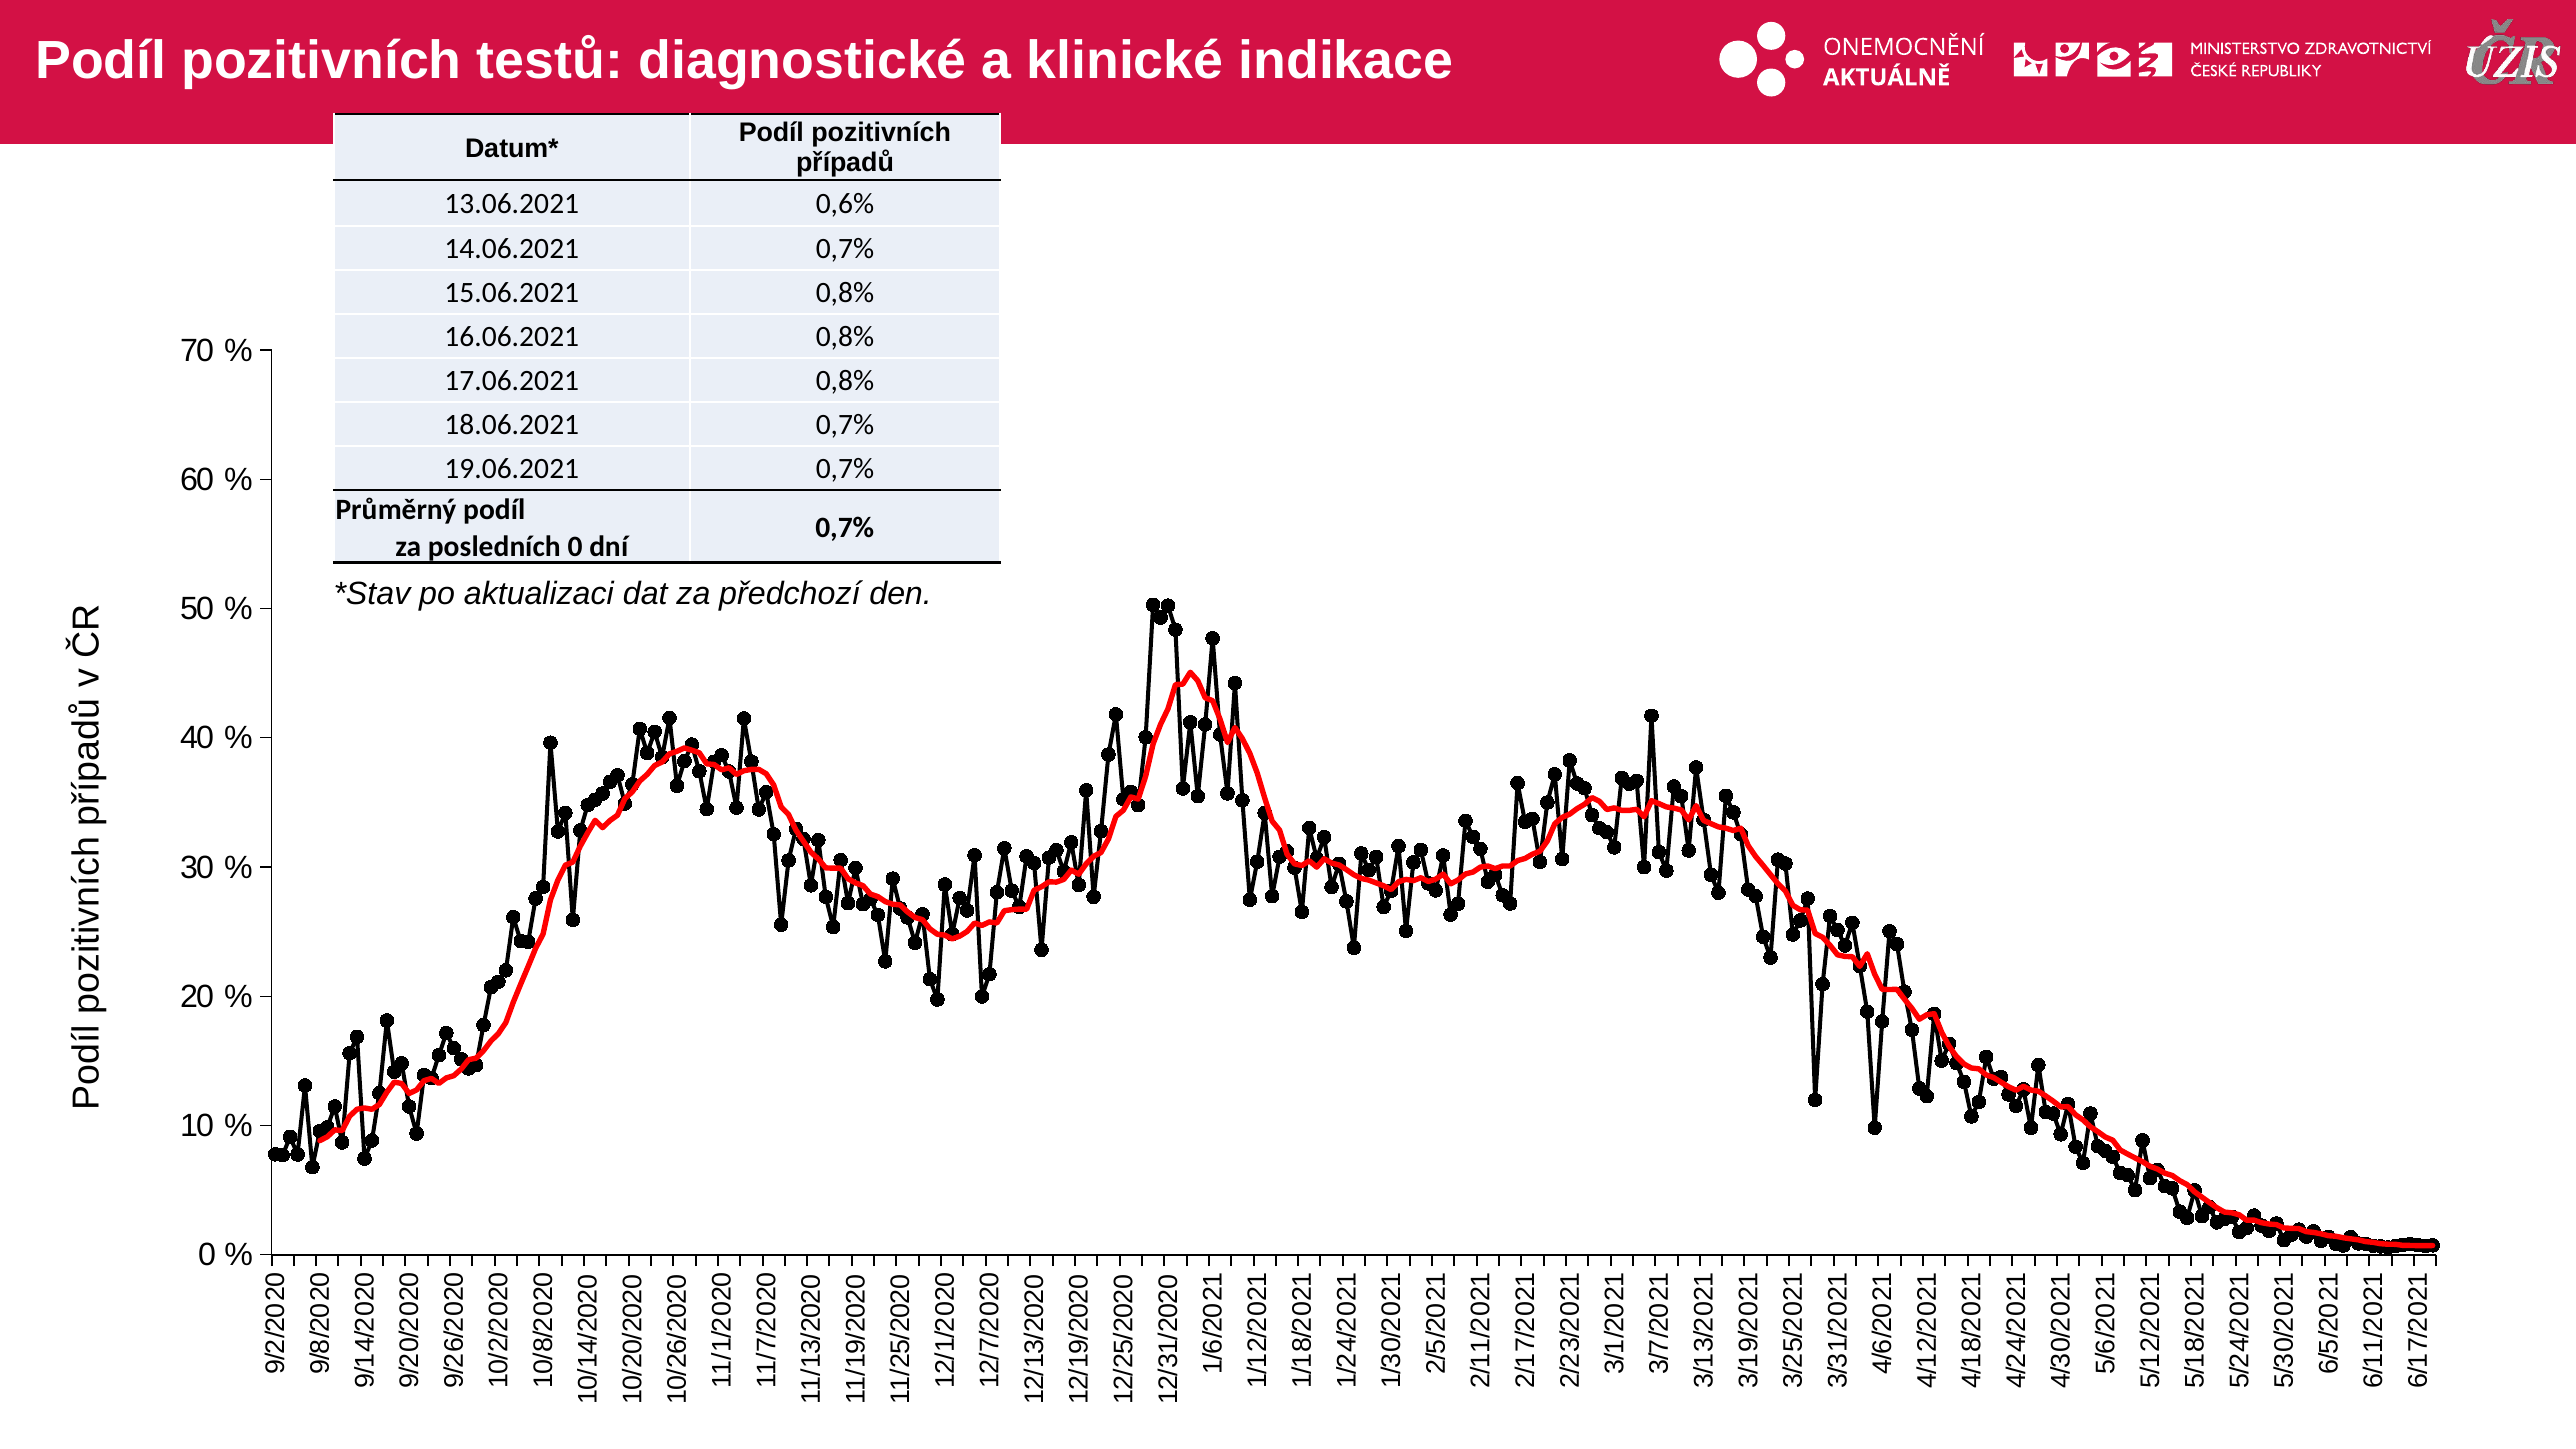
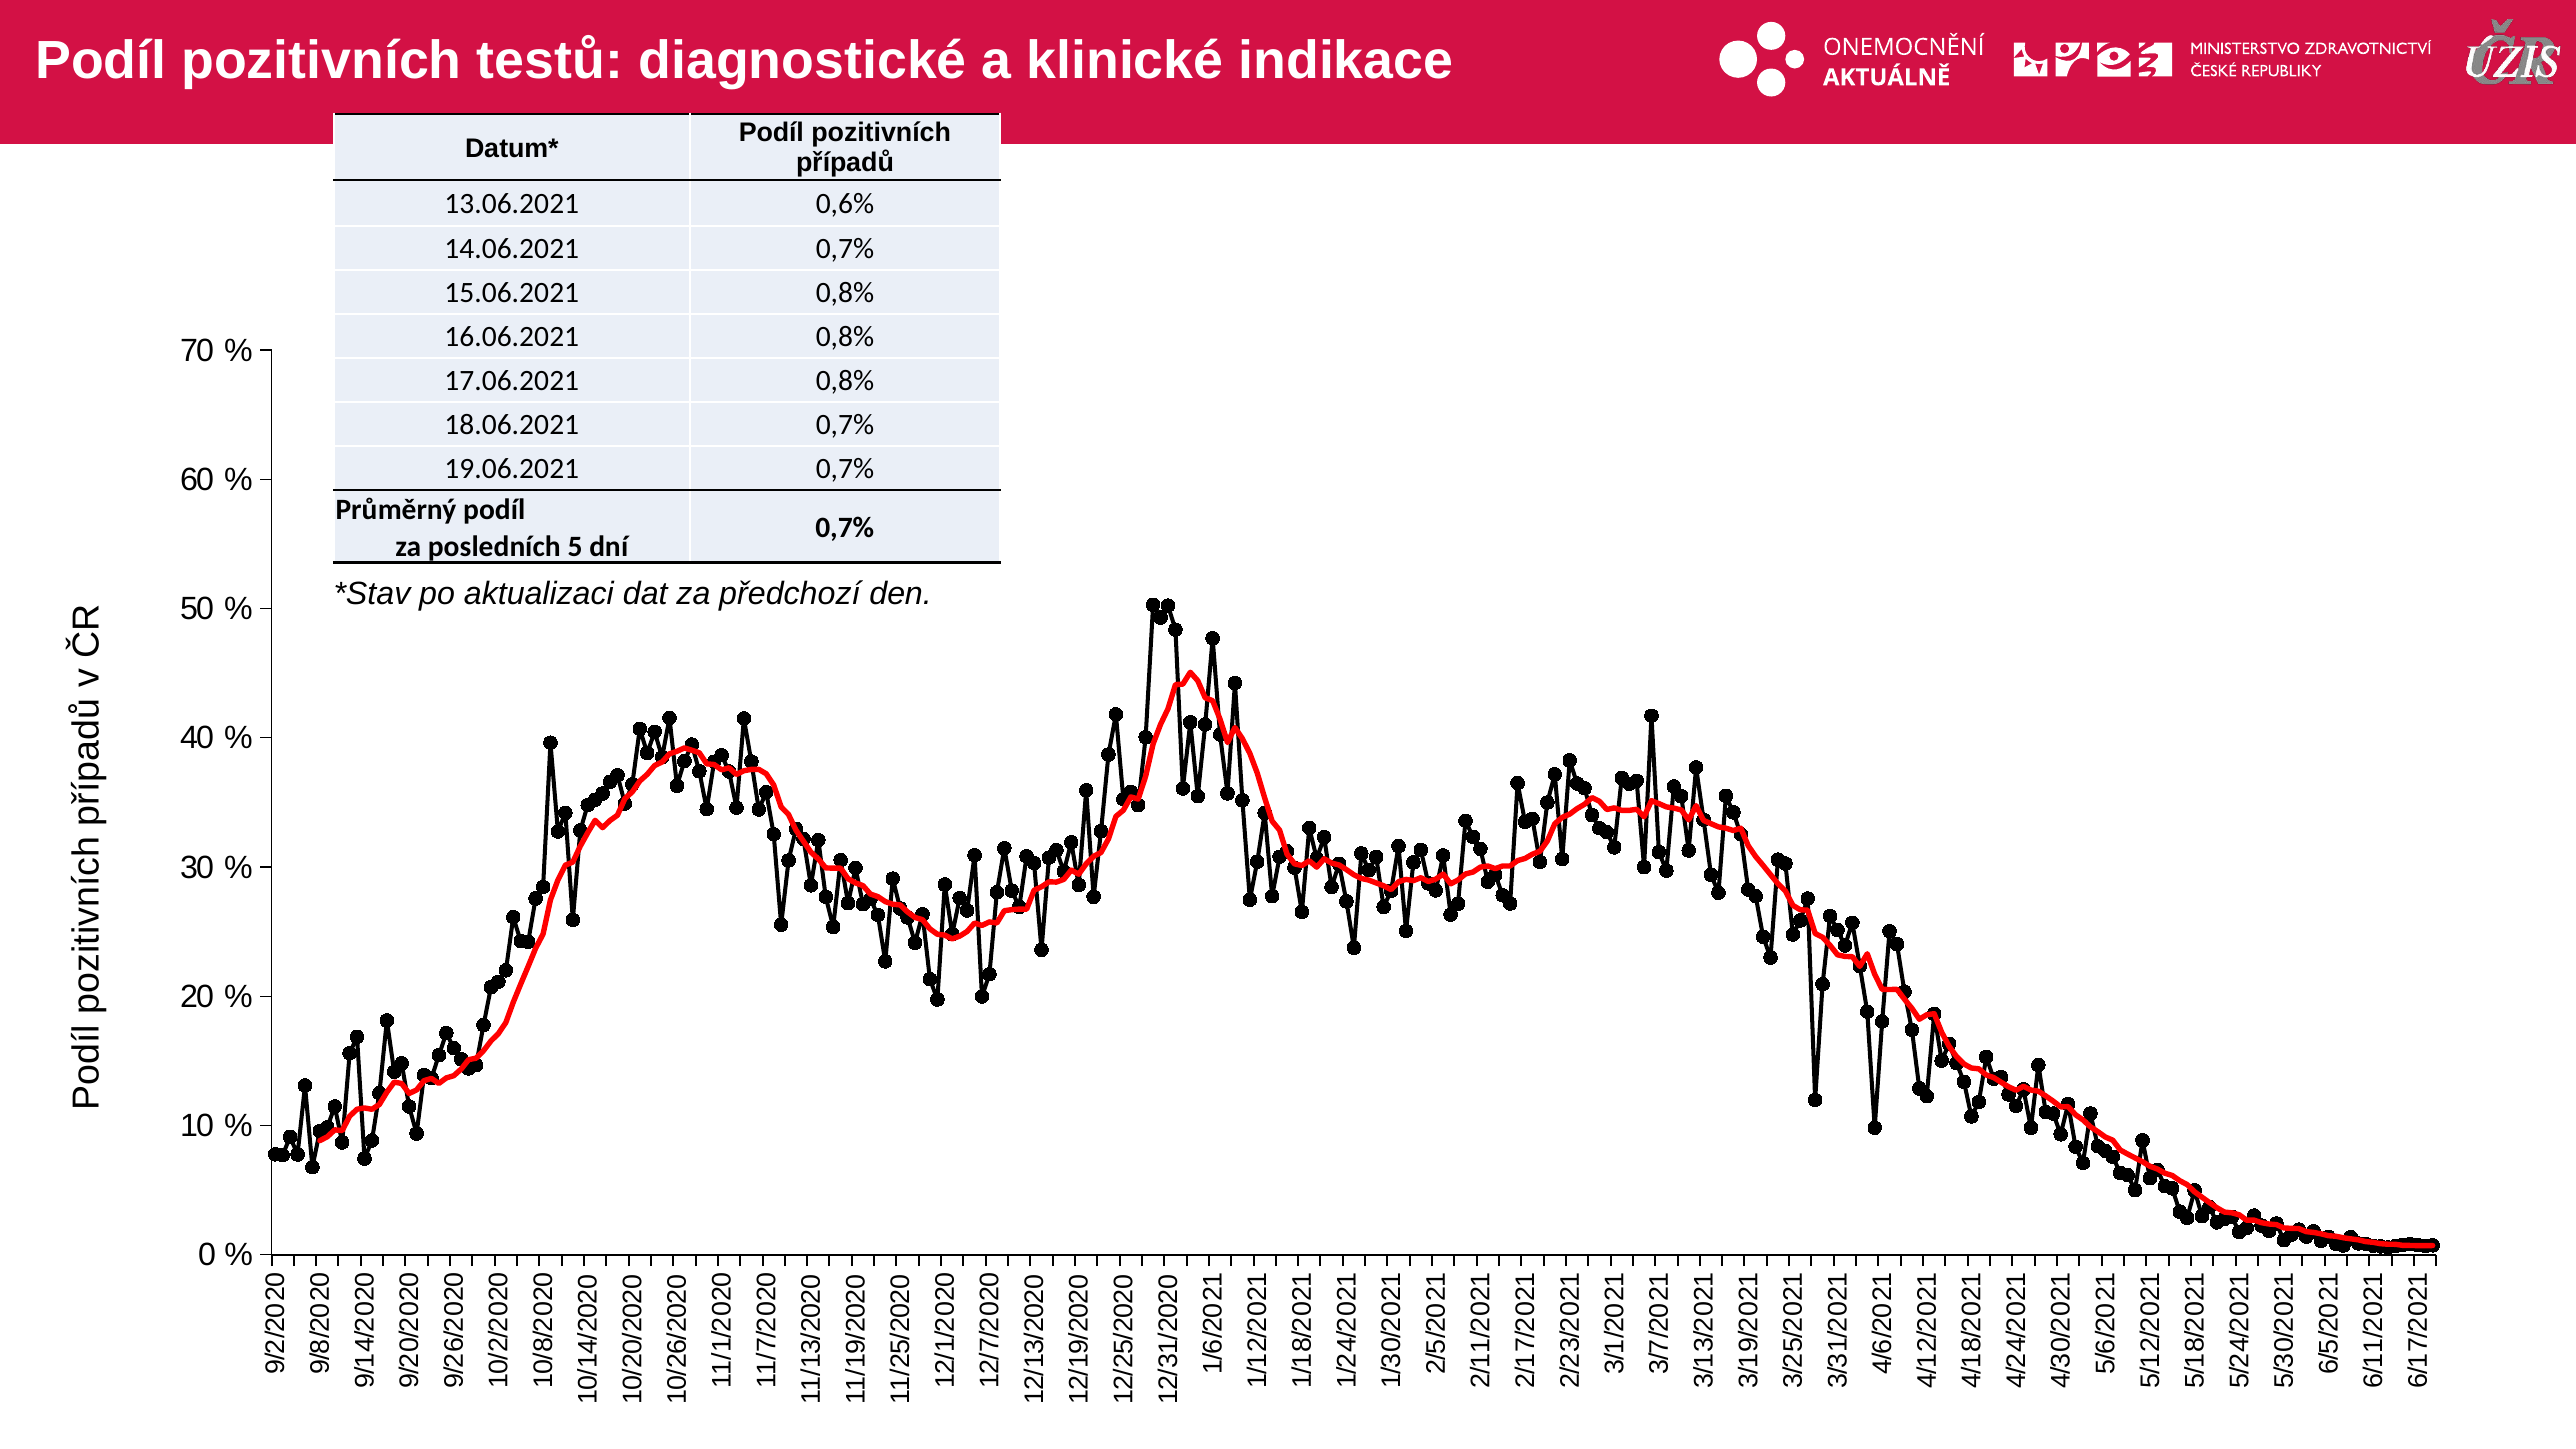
posledních 0: 0 -> 5 (575, 547)
